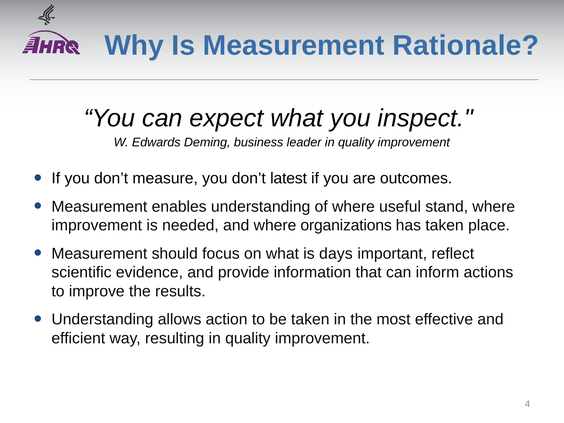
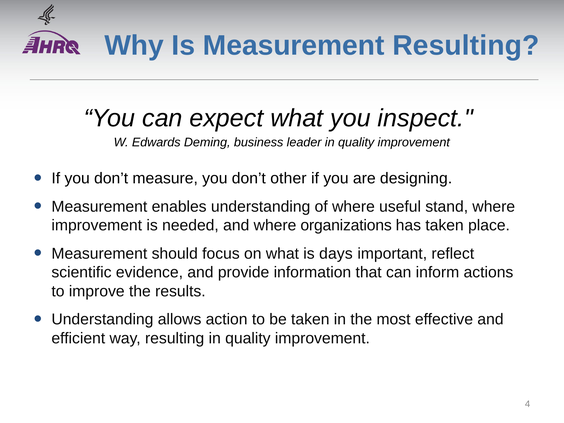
Measurement Rationale: Rationale -> Resulting (466, 46)
latest: latest -> other (288, 178)
outcomes: outcomes -> designing (416, 178)
